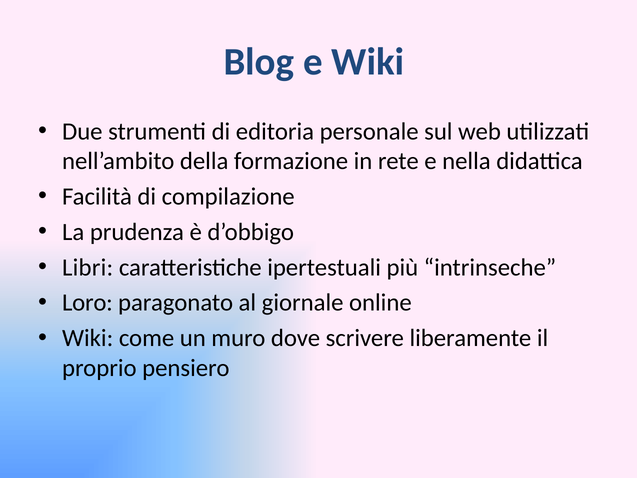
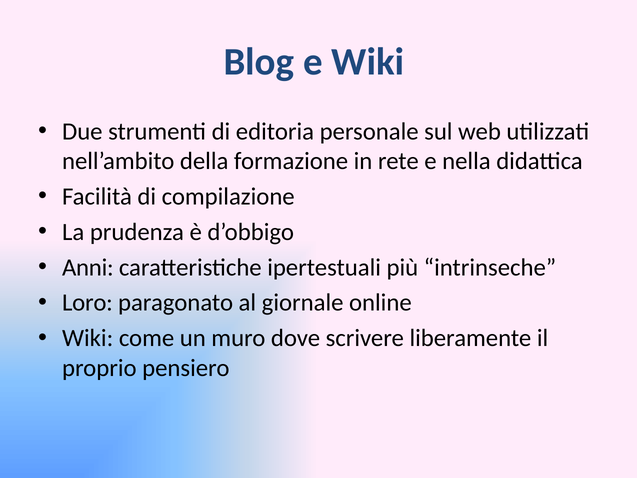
Libri: Libri -> Anni (88, 267)
